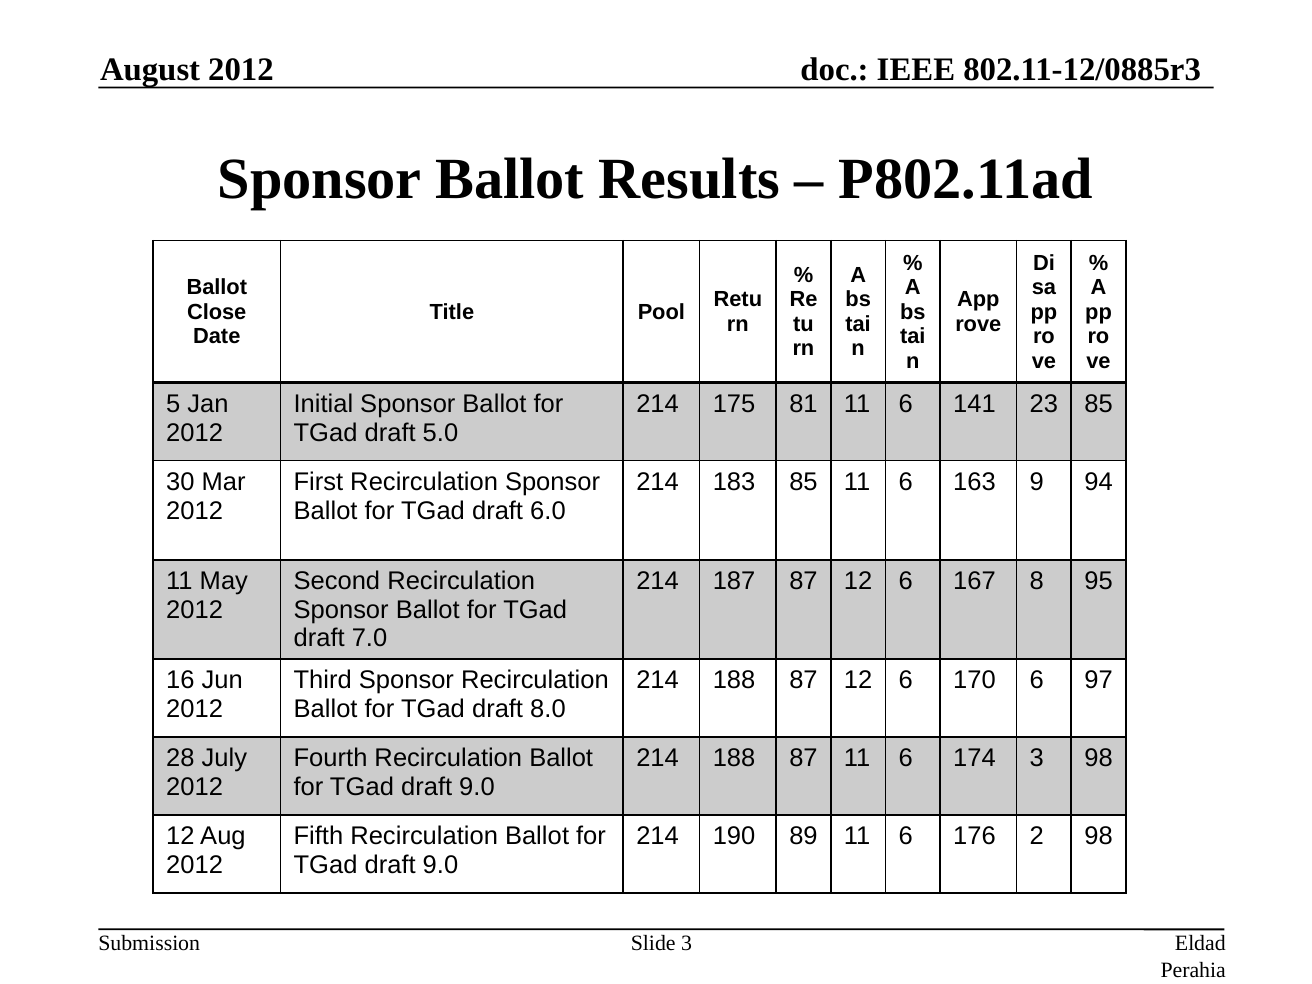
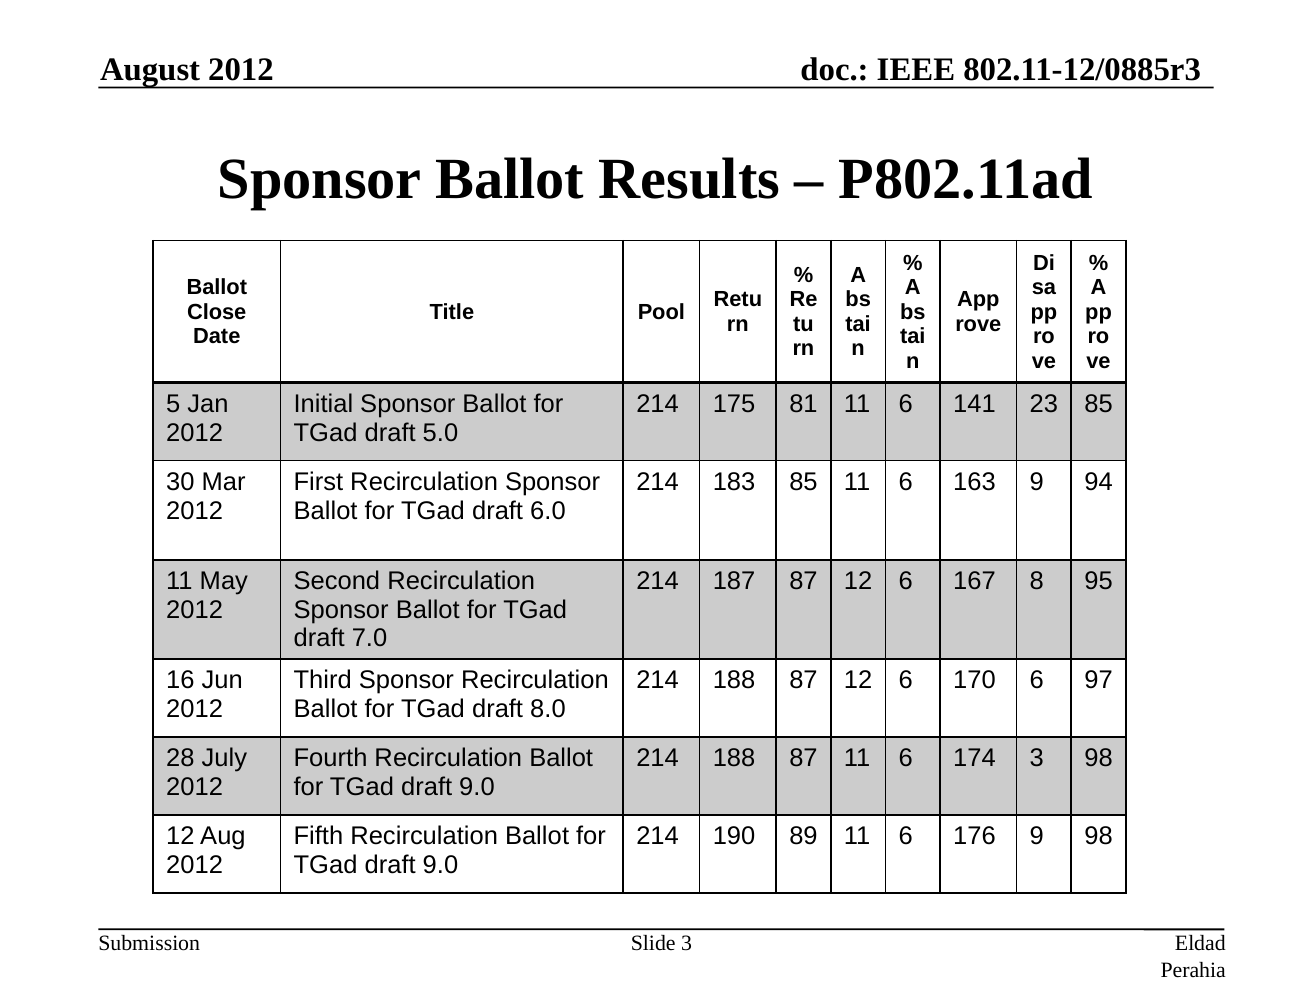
176 2: 2 -> 9 (1037, 836)
